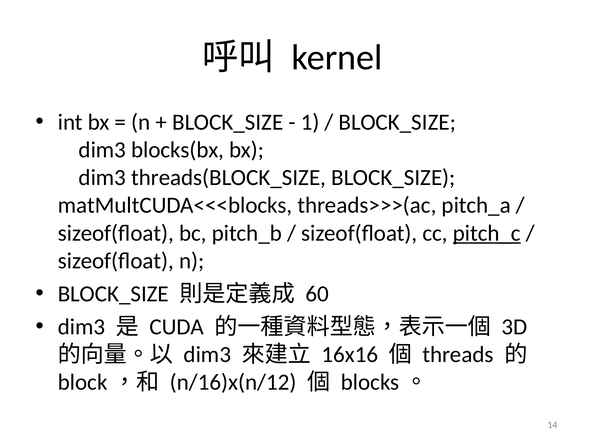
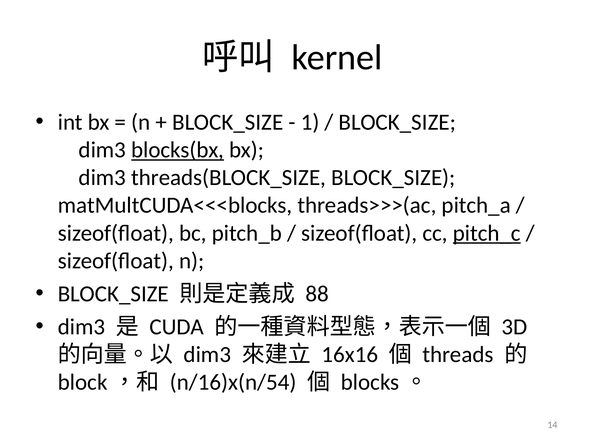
blocks(bx underline: none -> present (178, 150)
60: 60 -> 88 (317, 294)
n/16)x(n/12: n/16)x(n/12 -> n/16)x(n/54 (233, 382)
